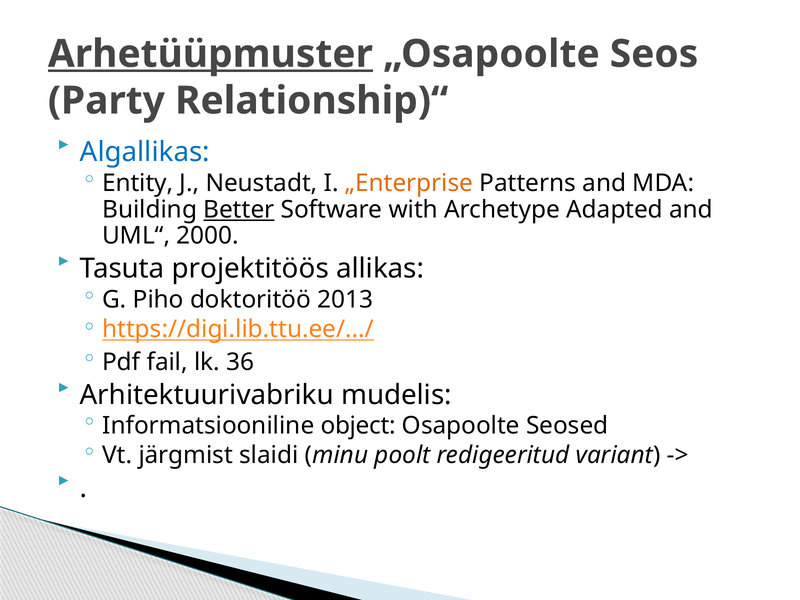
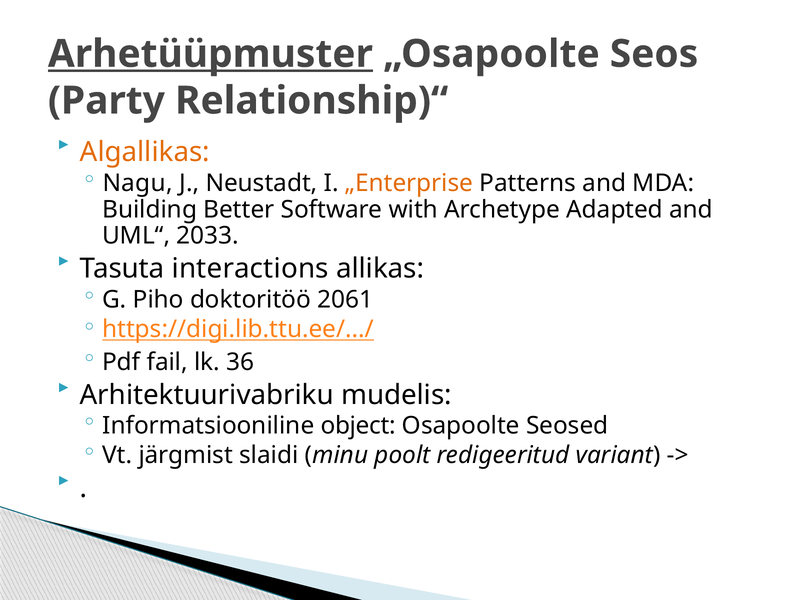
Algallikas colour: blue -> orange (145, 152)
Entity: Entity -> Nagu (138, 183)
Better underline: present -> none (239, 210)
2000: 2000 -> 2033 (208, 236)
projektitöös: projektitöös -> interactions (250, 269)
2013: 2013 -> 2061 (345, 299)
